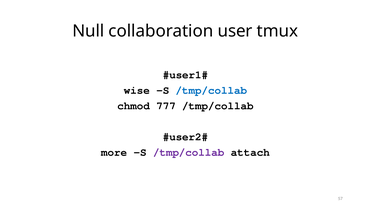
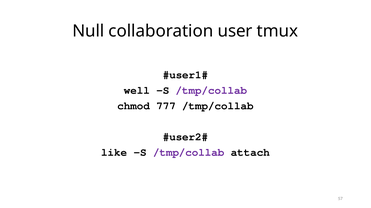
wise: wise -> well (137, 91)
/tmp/collab colour: blue -> purple (211, 91)
more: more -> like (114, 153)
